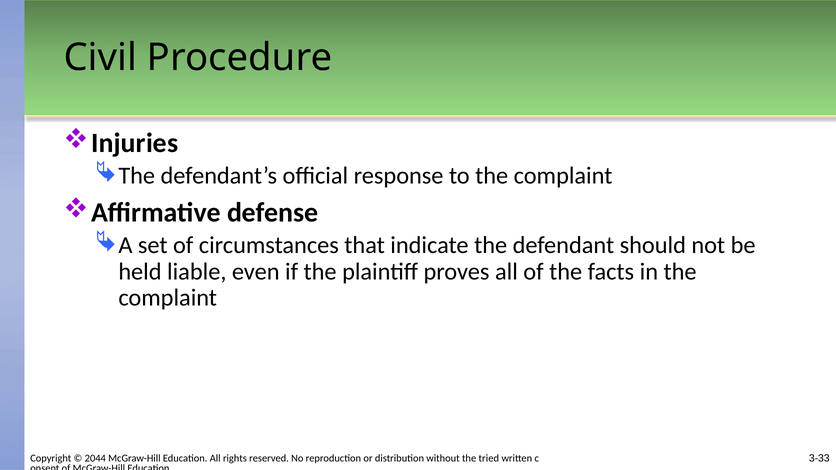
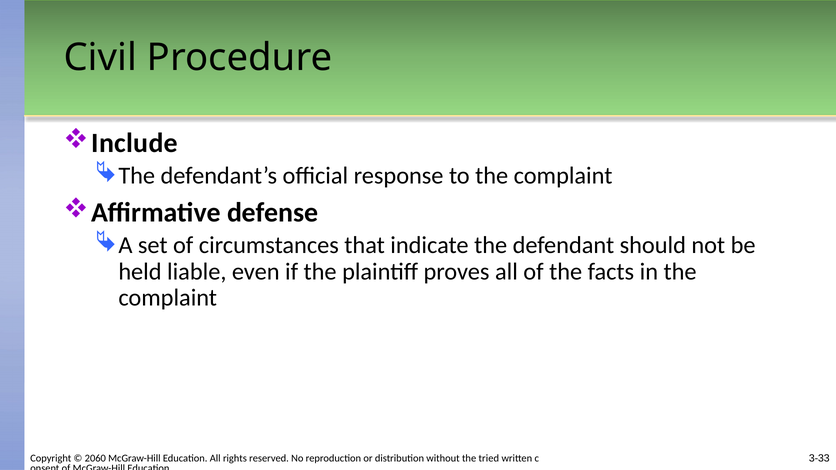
Injuries: Injuries -> Include (135, 143)
2044: 2044 -> 2060 (95, 458)
